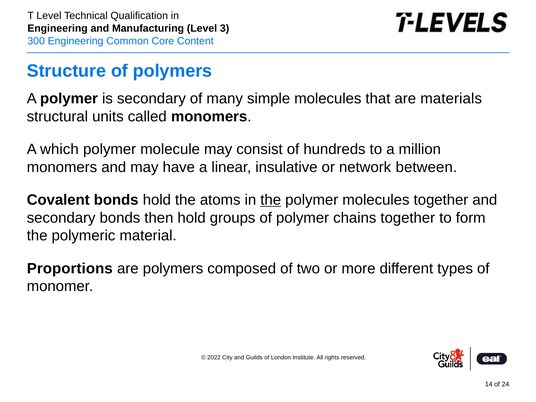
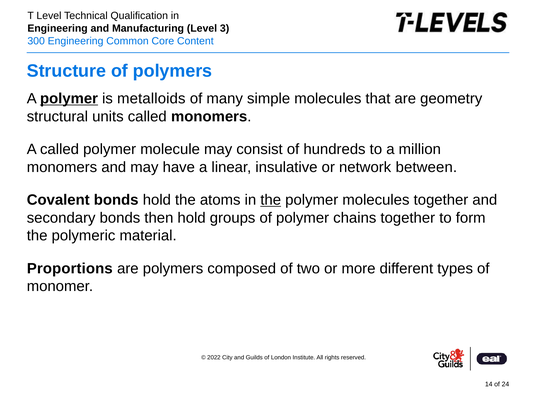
polymer underline: none -> present (69, 99)
is secondary: secondary -> metalloids (151, 99)
materials: materials -> geometry (451, 99)
A which: which -> called (60, 149)
